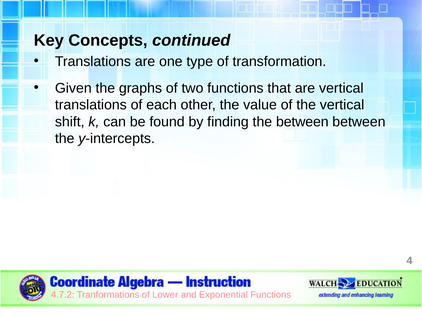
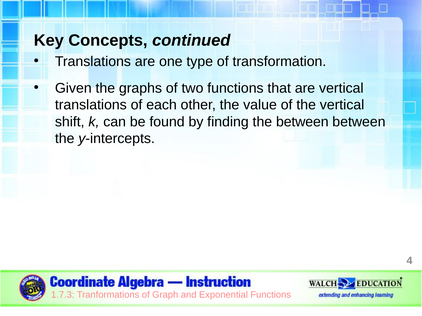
4.7.2: 4.7.2 -> 1.7.3 (63, 295)
Lower: Lower -> Graph (165, 295)
